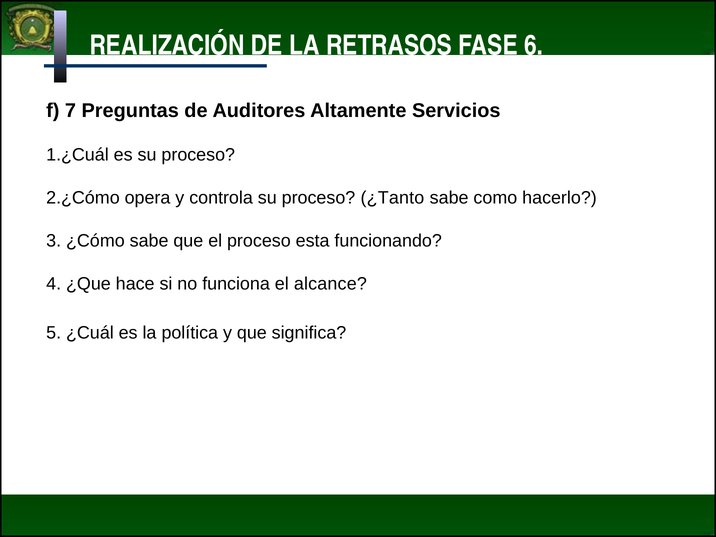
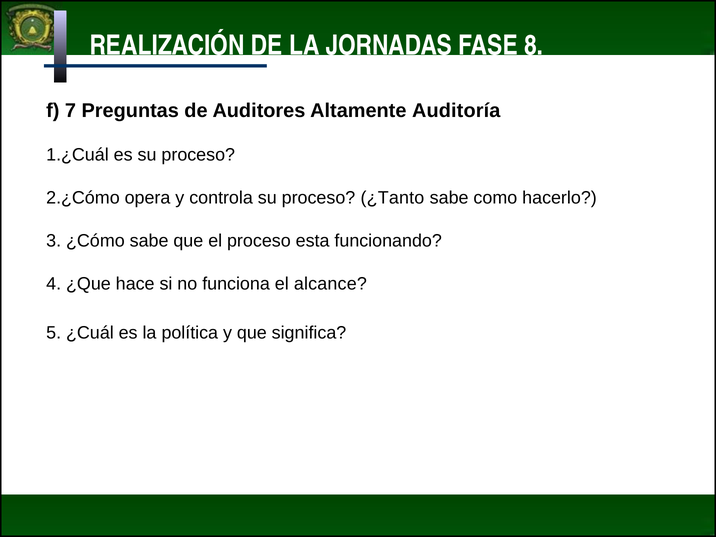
RETRASOS: RETRASOS -> JORNADAS (389, 45)
6: 6 -> 8 (534, 45)
Servicios: Servicios -> Auditoría (456, 111)
